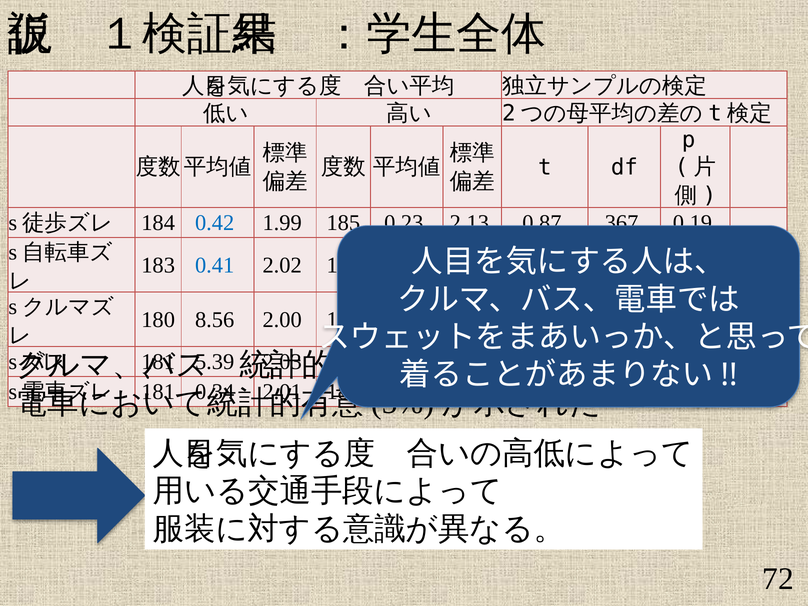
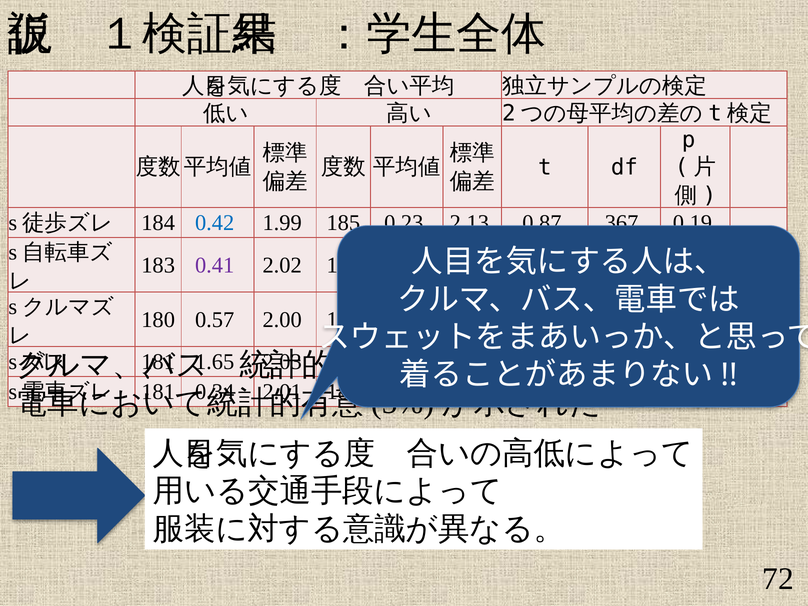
0.41 colour: blue -> purple (215, 265)
8.56: 8.56 -> 0.57 (215, 320)
5.39: 5.39 -> 1.65 (215, 362)
